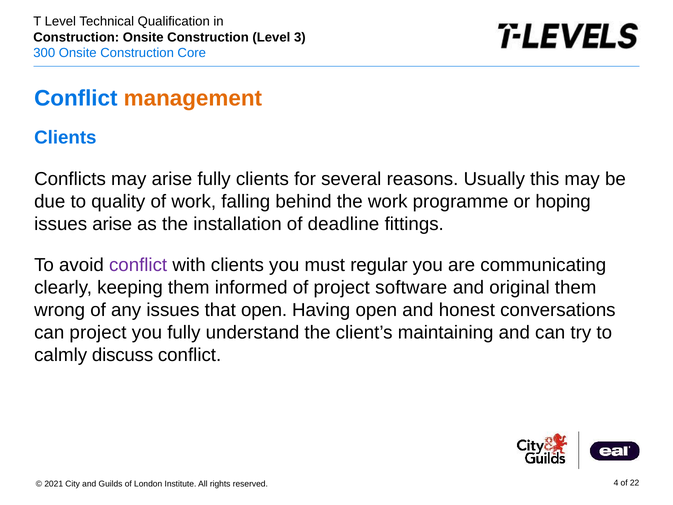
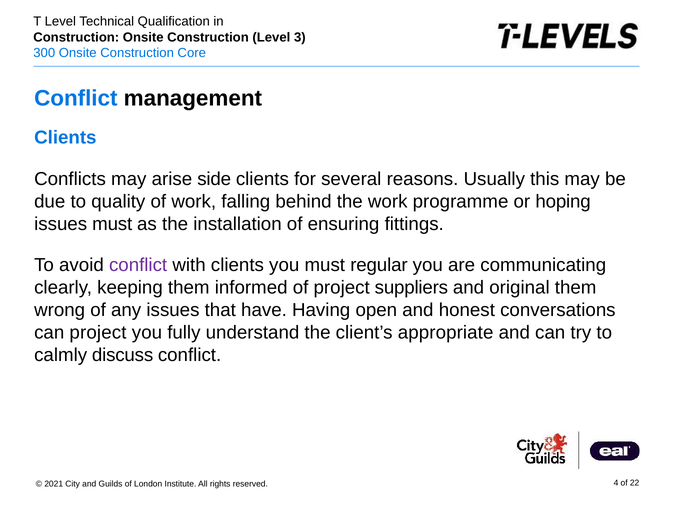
management colour: orange -> black (193, 98)
arise fully: fully -> side (214, 179)
issues arise: arise -> must (112, 224)
deadline: deadline -> ensuring (344, 224)
software: software -> suppliers (411, 287)
that open: open -> have (264, 310)
maintaining: maintaining -> appropriate (446, 332)
